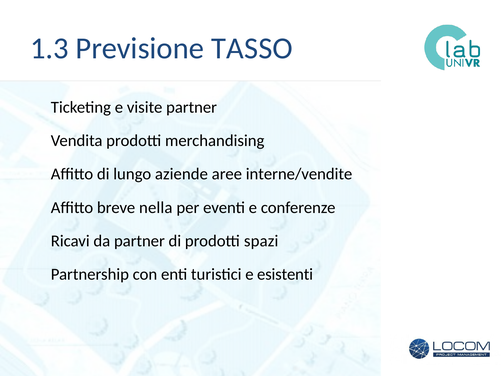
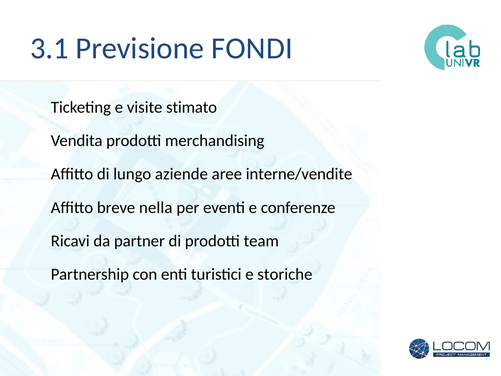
1.3: 1.3 -> 3.1 (49, 48)
TASSO: TASSO -> FONDI (252, 48)
visite partner: partner -> stimato (192, 107)
spazi: spazi -> team (261, 241)
esistenti: esistenti -> storiche (285, 274)
